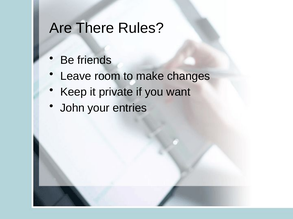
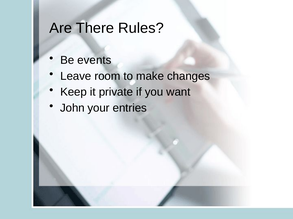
friends: friends -> events (94, 60)
